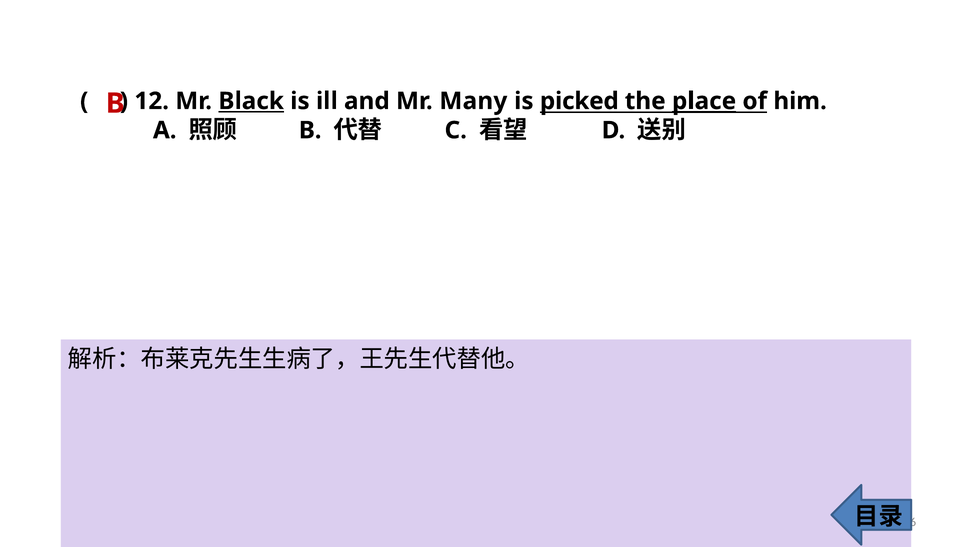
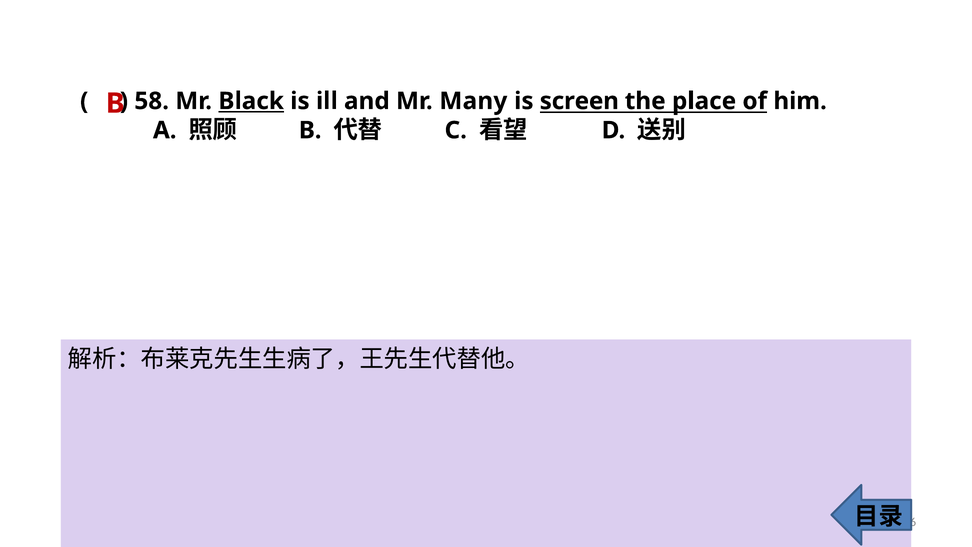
12: 12 -> 58 (152, 101)
picked: picked -> screen (579, 101)
place underline: present -> none (704, 101)
